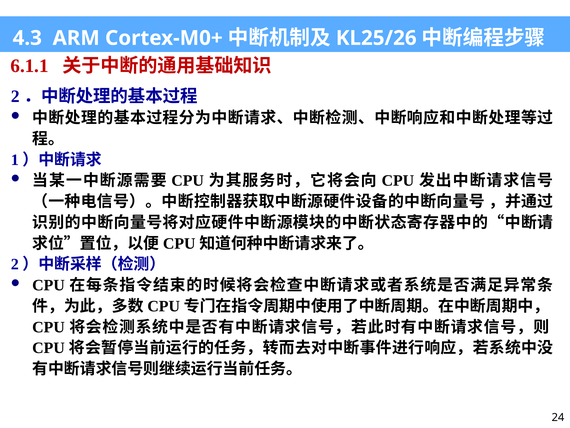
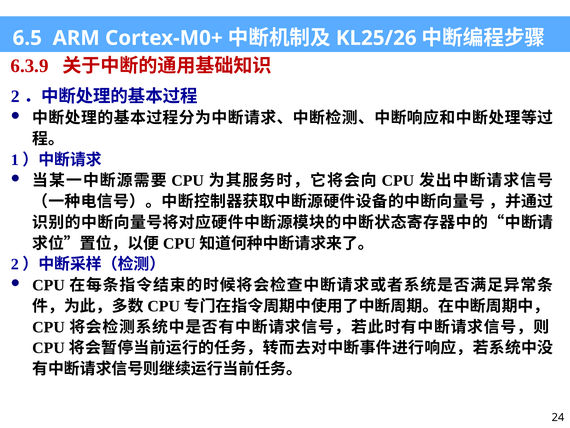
4.3: 4.3 -> 6.5 (27, 38)
6.1.1: 6.1.1 -> 6.3.9 (30, 66)
